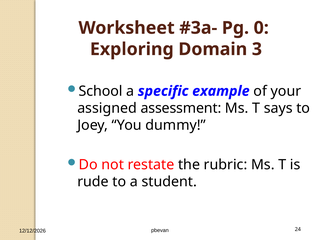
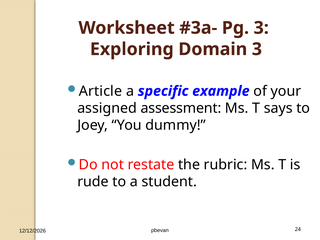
Pg 0: 0 -> 3 (261, 28)
School: School -> Article (101, 91)
